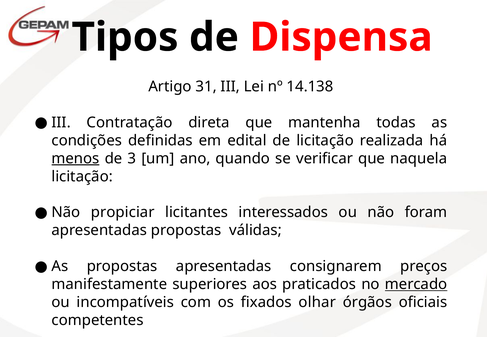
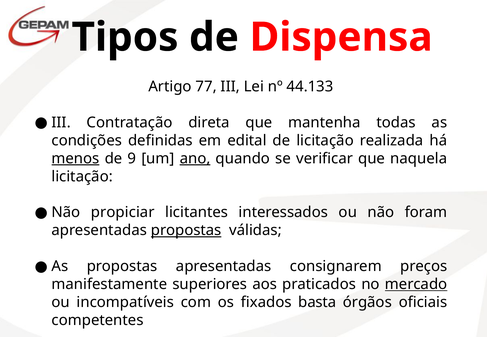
31: 31 -> 77 (206, 87)
14.138: 14.138 -> 44.133 (310, 87)
3: 3 -> 9 (132, 158)
ano underline: none -> present (195, 158)
propostas underline: none -> present (186, 230)
olhar: olhar -> basta (317, 302)
